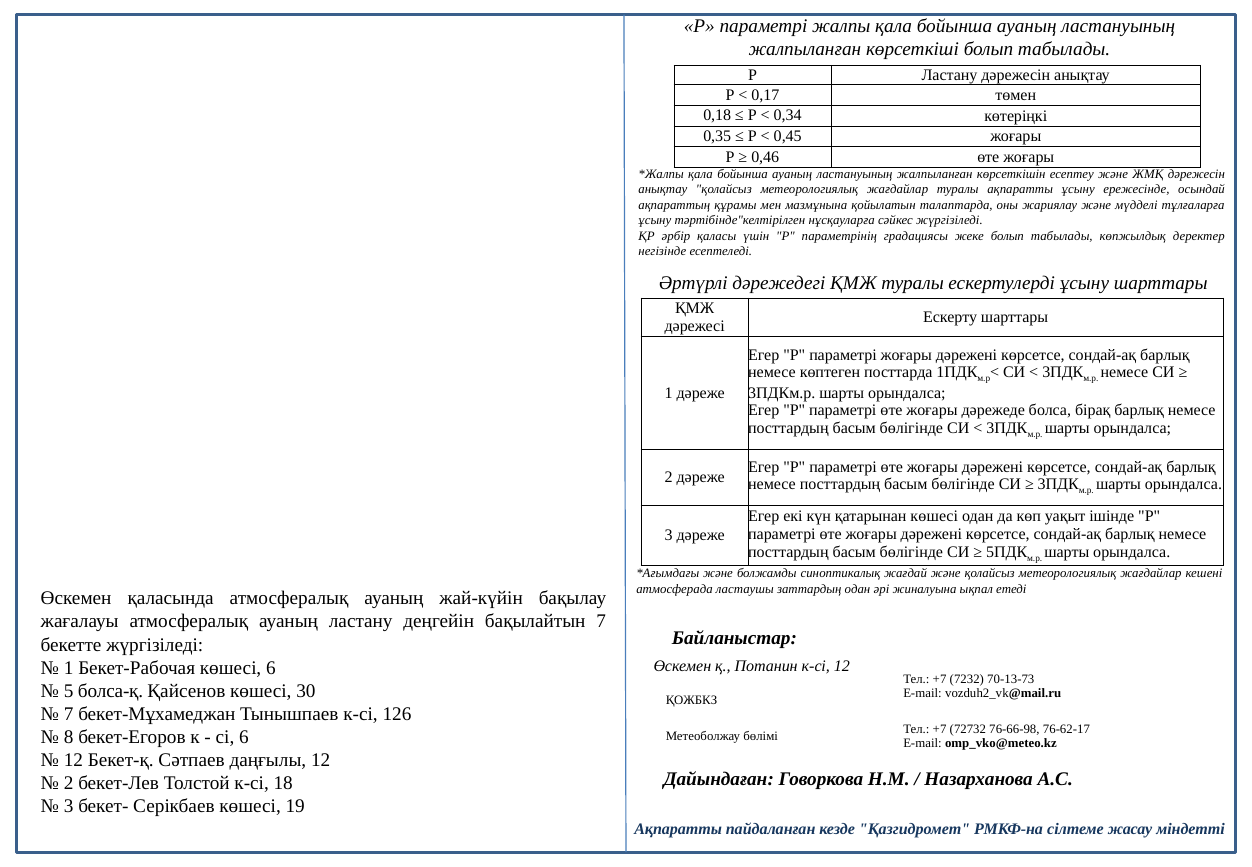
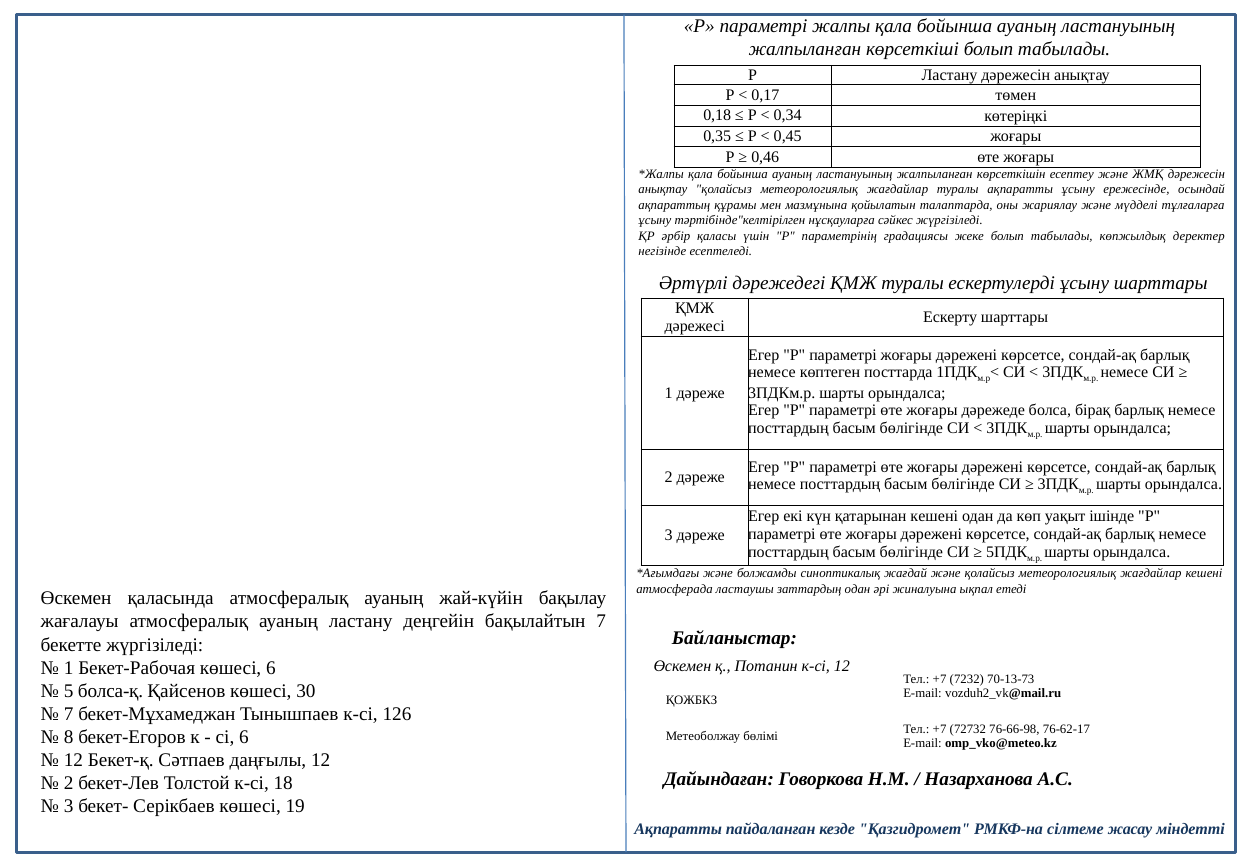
қатарынан көшесі: көшесі -> кешені (934, 516)
